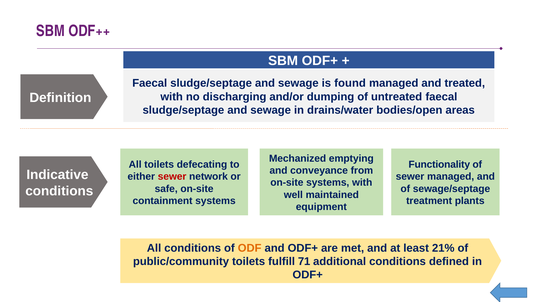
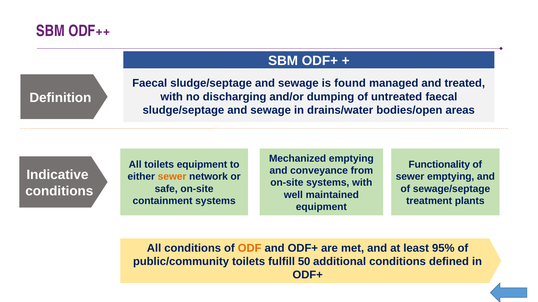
toilets defecating: defecating -> equipment (202, 165)
sewer colour: red -> orange (172, 177)
sewer managed: managed -> emptying (451, 177)
21%: 21% -> 95% (443, 249)
71: 71 -> 50 (304, 262)
